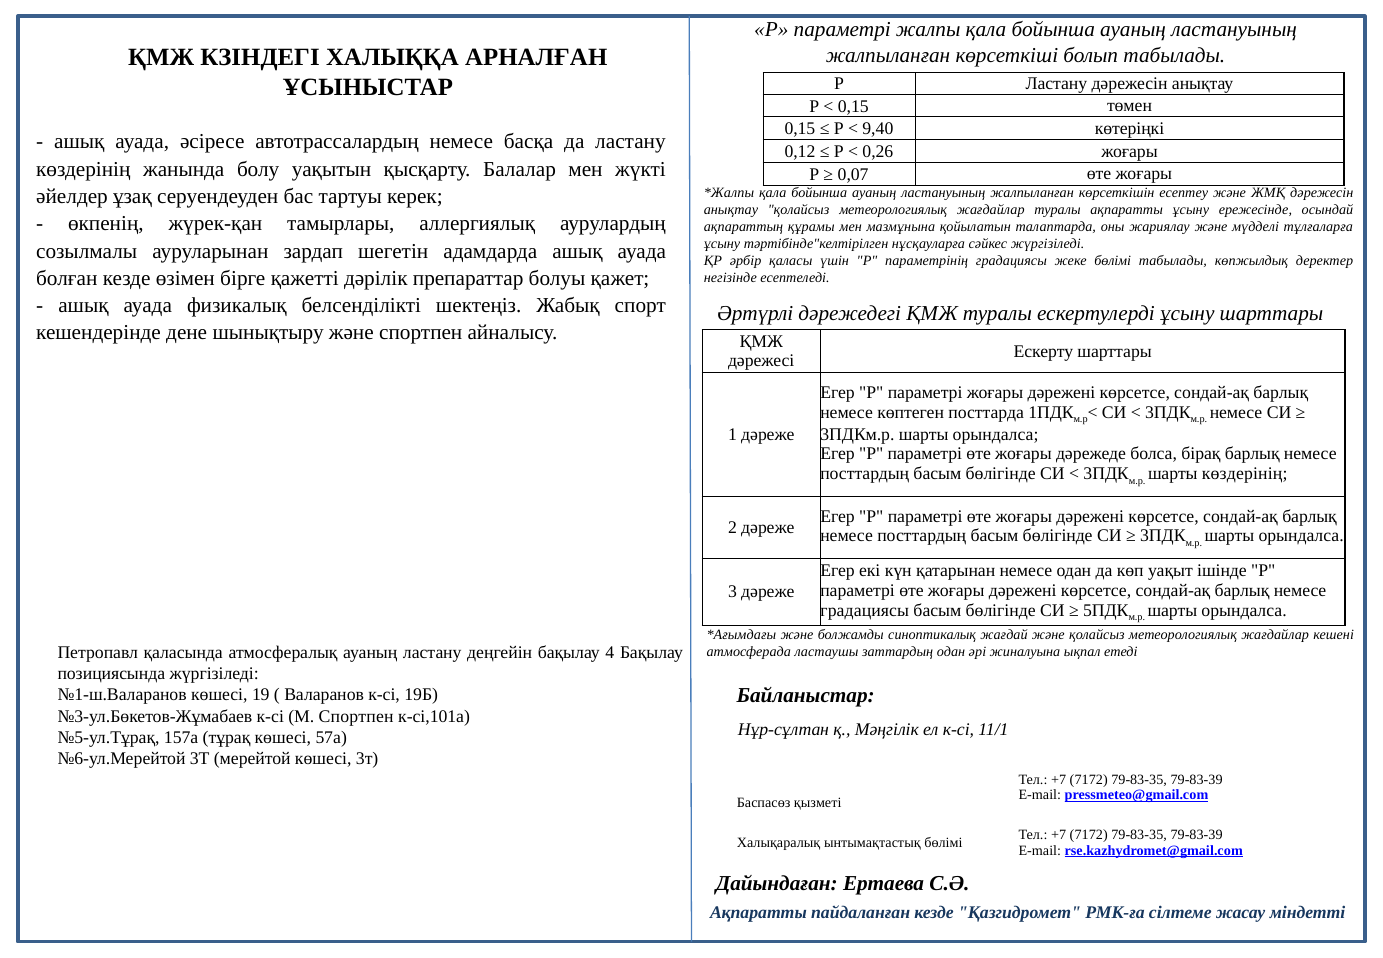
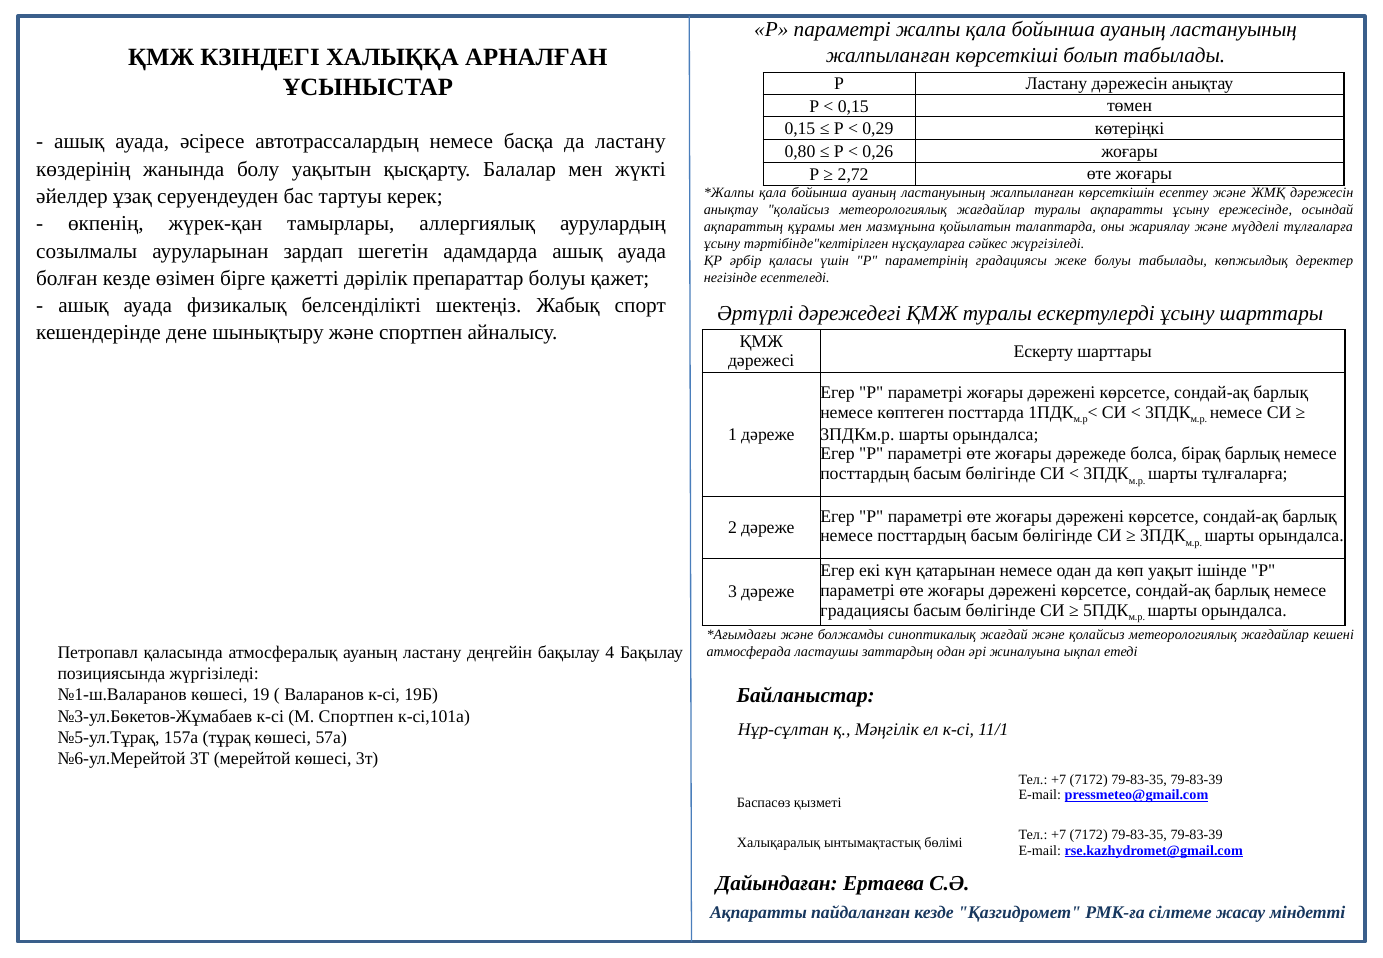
9,40: 9,40 -> 0,29 (878, 129)
0,12: 0,12 -> 0,80 (800, 152)
0,07: 0,07 -> 2,72 (853, 175)
жеке бөлімі: бөлімі -> болуы (1113, 261)
шарты көздерінің: көздерінің -> тұлғаларға (1245, 473)
